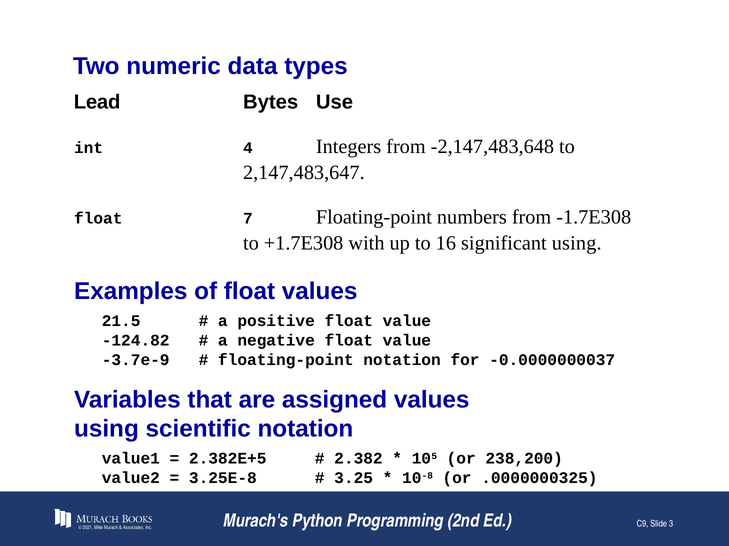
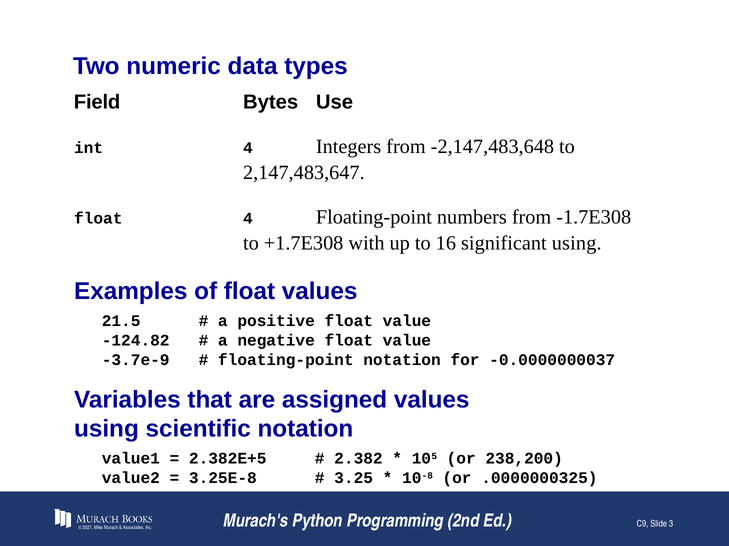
Lead: Lead -> Field (97, 102)
float 7: 7 -> 4 (248, 219)
